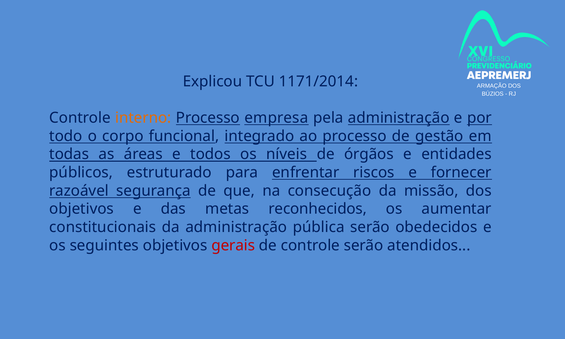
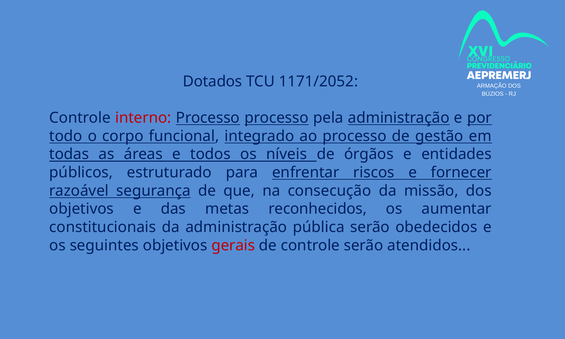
Explicou: Explicou -> Dotados (213, 81)
1171/2014: 1171/2014 -> 1171/2052 (318, 81)
interno colour: orange -> red (143, 118)
Processo empresa: empresa -> processo (277, 118)
